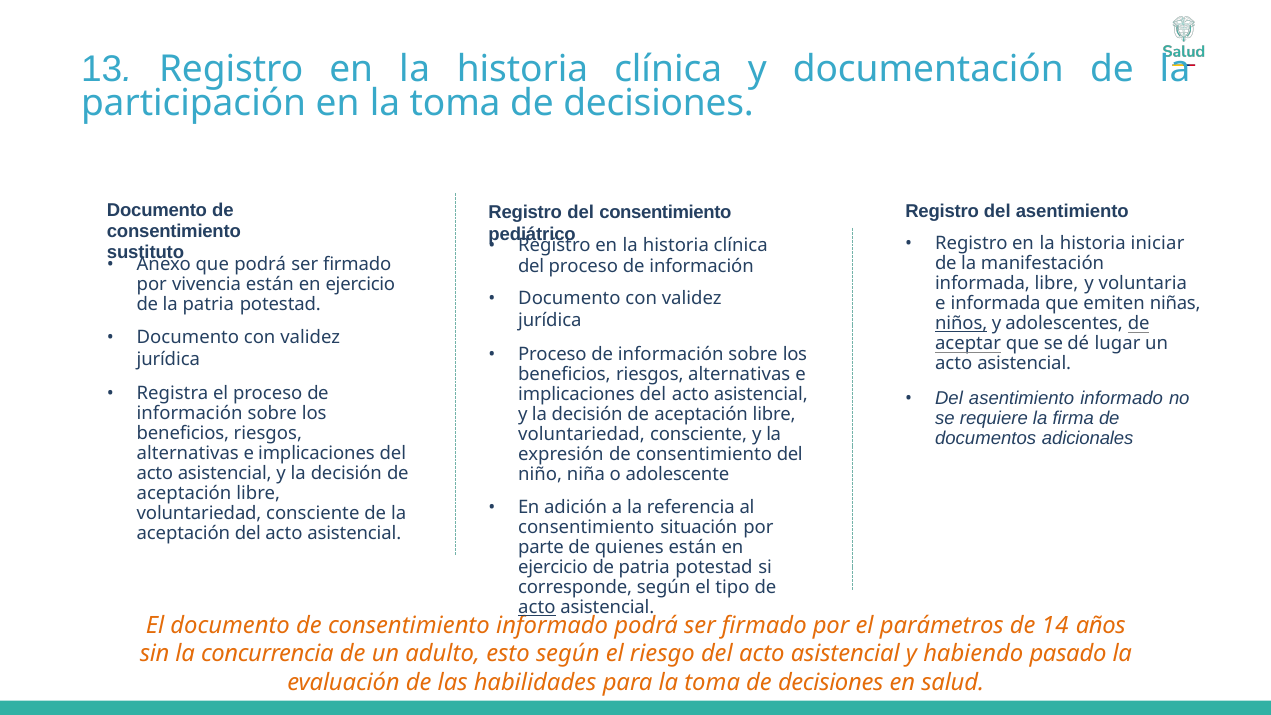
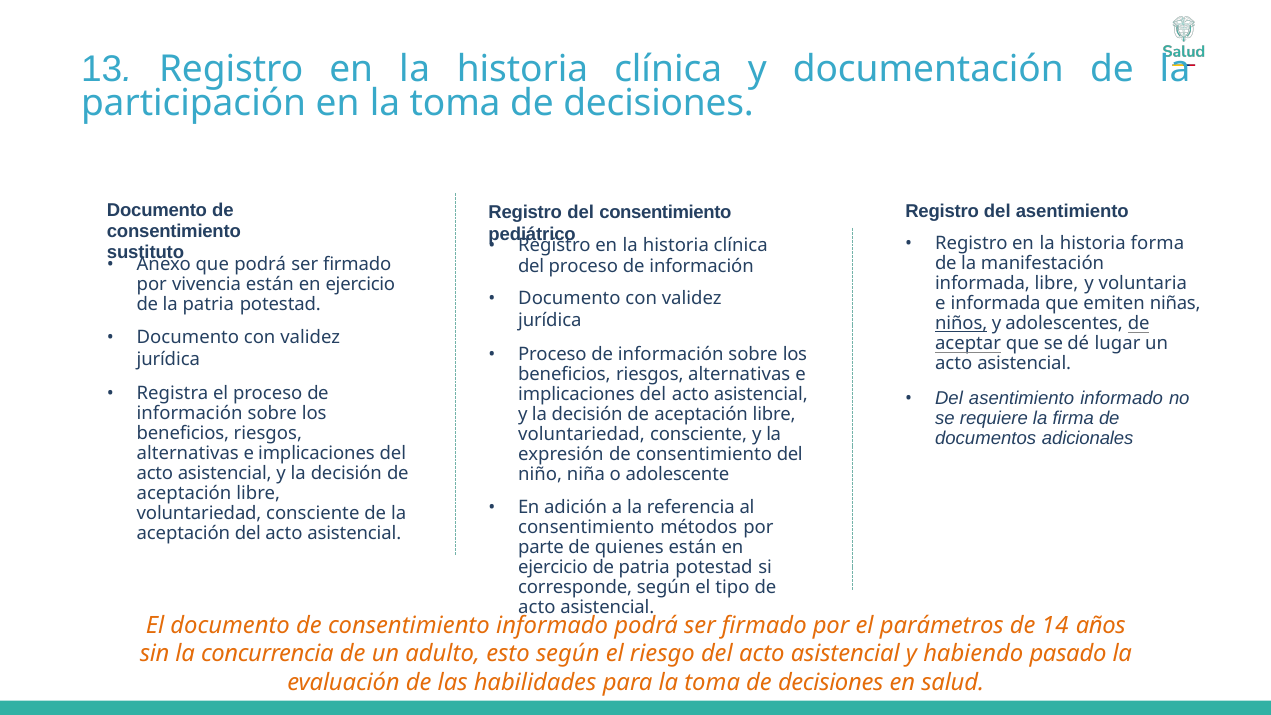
iniciar: iniciar -> forma (1158, 244)
situación: situación -> métodos (699, 527)
acto underline: present -> none (537, 607)
